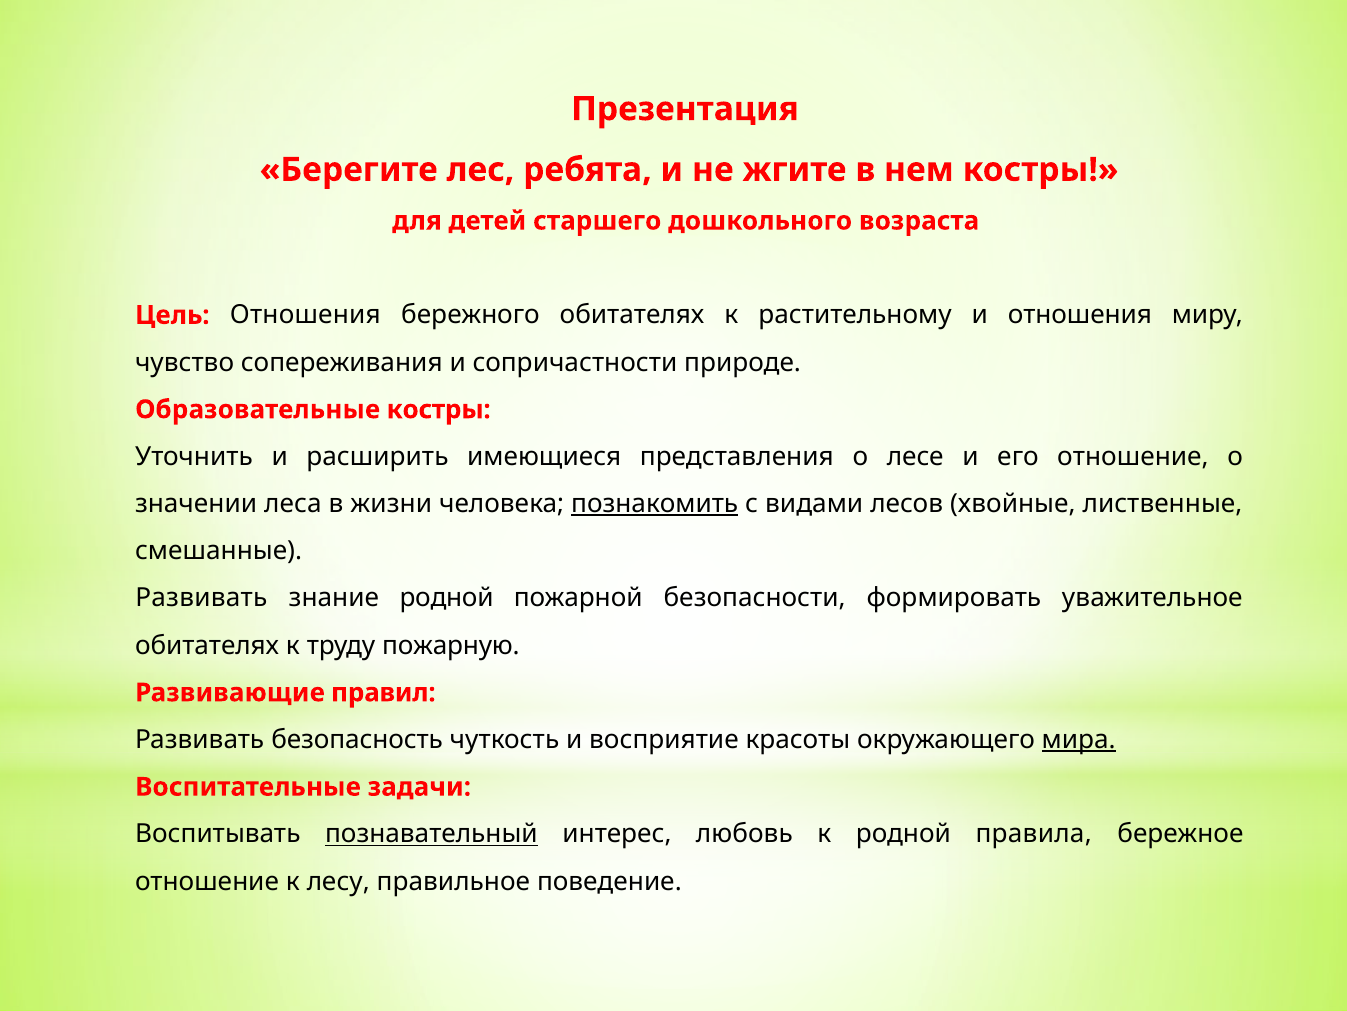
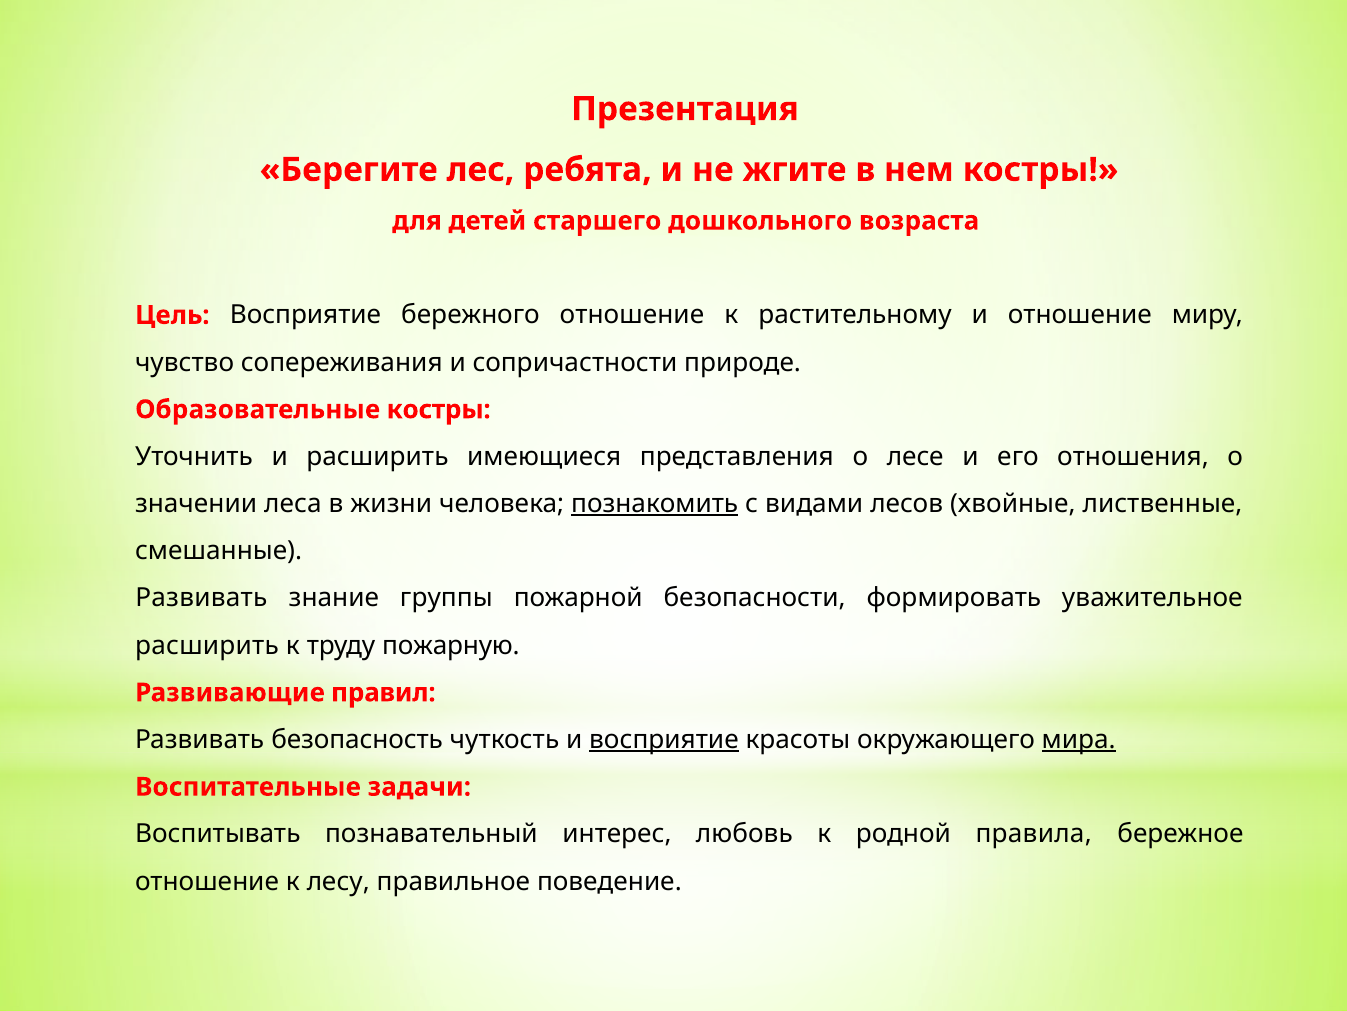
Цель Отношения: Отношения -> Восприятие (305, 315)
бережного обитателях: обитателях -> отношение (632, 315)
и отношения: отношения -> отношение (1080, 315)
его отношение: отношение -> отношения (1133, 456)
знание родной: родной -> группы (446, 598)
обитателях: обитателях -> расширить (207, 645)
восприятие underline: none -> present (664, 739)
познавательный underline: present -> none (431, 834)
